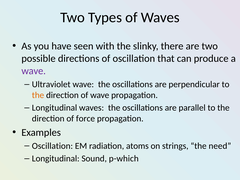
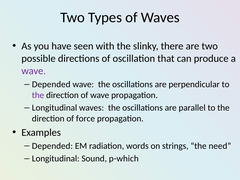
Ultraviolet: Ultraviolet -> Depended (51, 84)
the colour: orange -> purple (38, 95)
Oscillation: Oscillation -> Depended (52, 146)
atoms: atoms -> words (137, 146)
